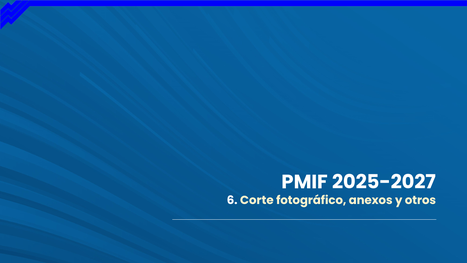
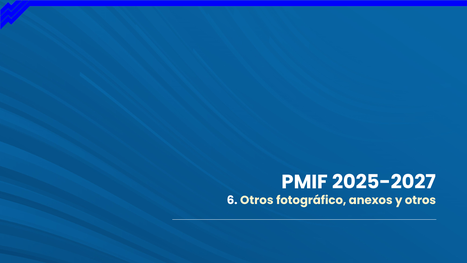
6 Corte: Corte -> Otros (257, 200)
